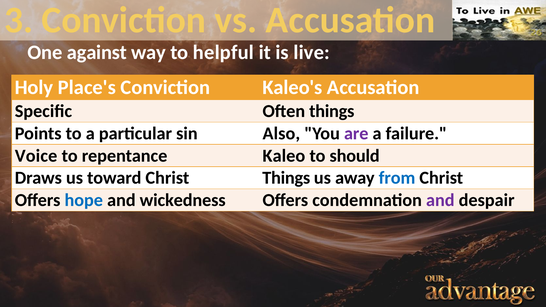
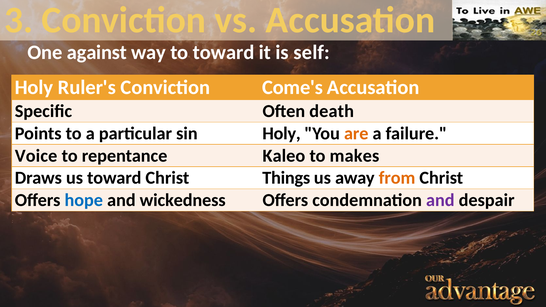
to helpful: helpful -> toward (224, 52)
live: live -> self (312, 52)
Place's: Place's -> Ruler's (87, 88)
Kaleo's: Kaleo's -> Come's (293, 88)
Often things: things -> death (332, 111)
sin Also: Also -> Holy (281, 133)
are colour: purple -> orange (356, 133)
should: should -> makes (354, 156)
from colour: blue -> orange (397, 178)
